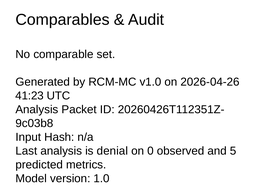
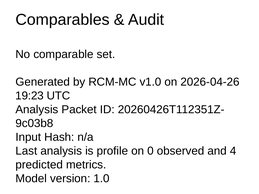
41:23: 41:23 -> 19:23 (30, 96)
denial: denial -> profile (112, 151)
5: 5 -> 4 (233, 151)
